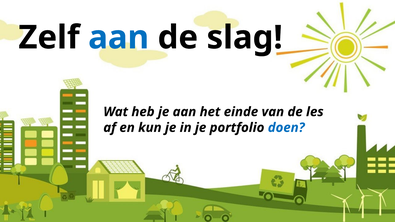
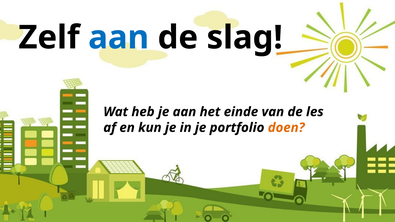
doen colour: blue -> orange (286, 128)
